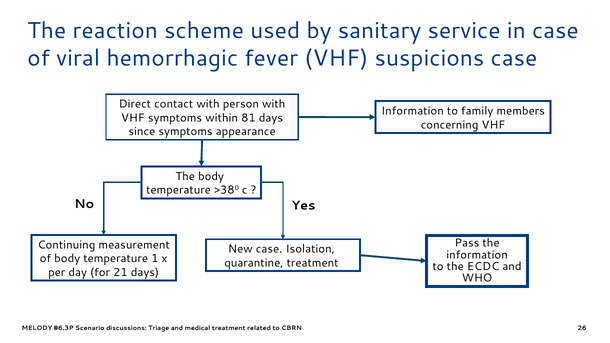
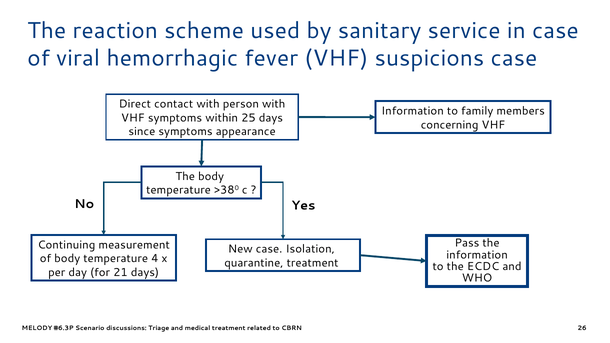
81: 81 -> 25 (248, 118)
1: 1 -> 4 (155, 259)
